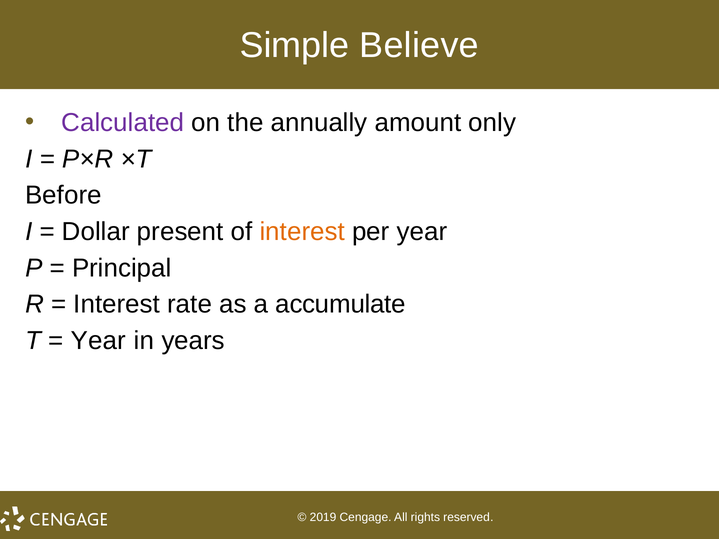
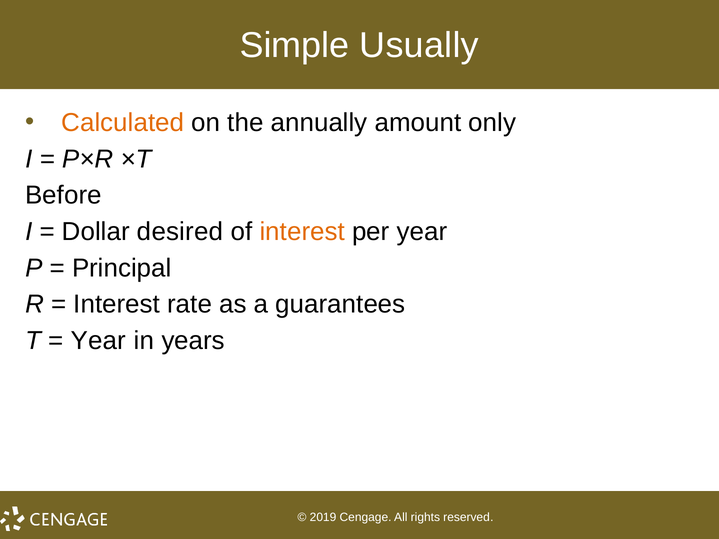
Believe: Believe -> Usually (419, 46)
Calculated colour: purple -> orange (123, 123)
present: present -> desired (180, 232)
accumulate: accumulate -> guarantees (340, 304)
